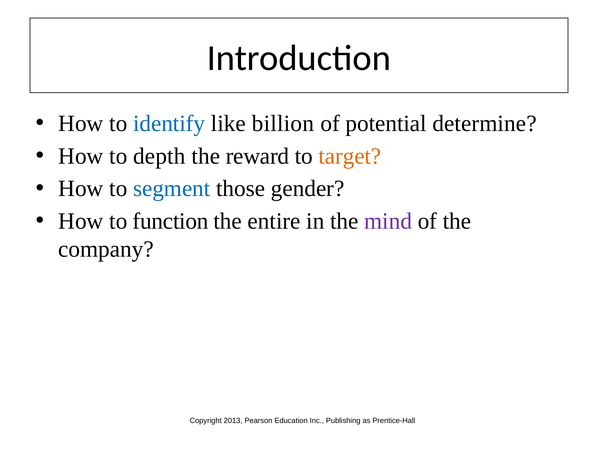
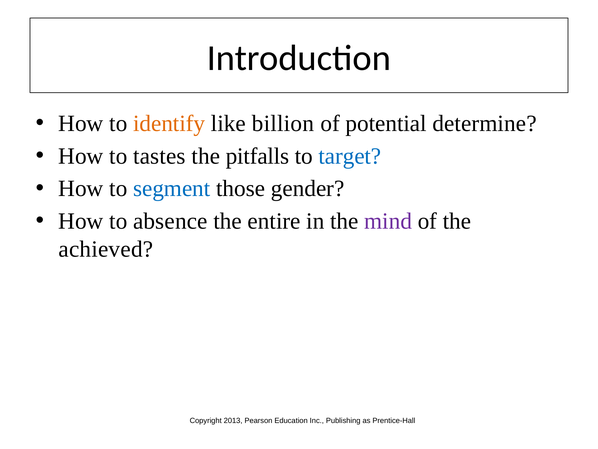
identify colour: blue -> orange (169, 123)
depth: depth -> tastes (159, 156)
reward: reward -> pitfalls (257, 156)
target colour: orange -> blue (350, 156)
function: function -> absence (170, 221)
company: company -> achieved (106, 249)
